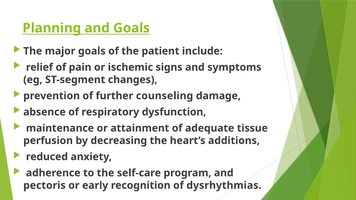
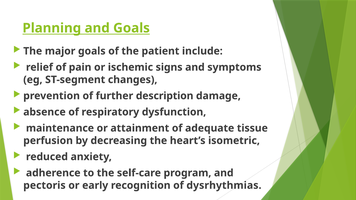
counseling: counseling -> description (165, 96)
additions: additions -> isometric (234, 141)
